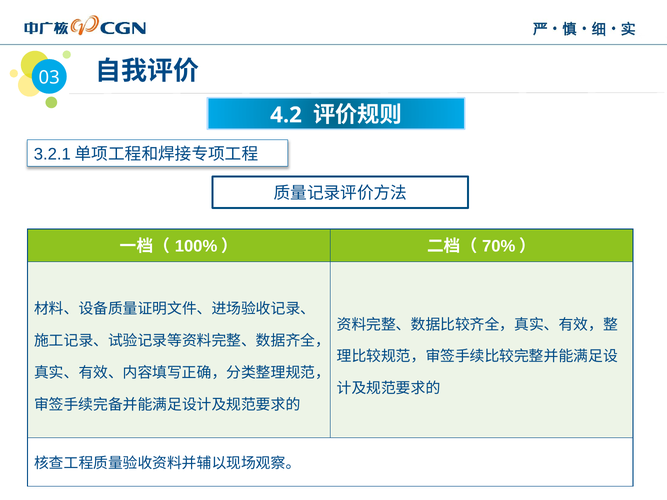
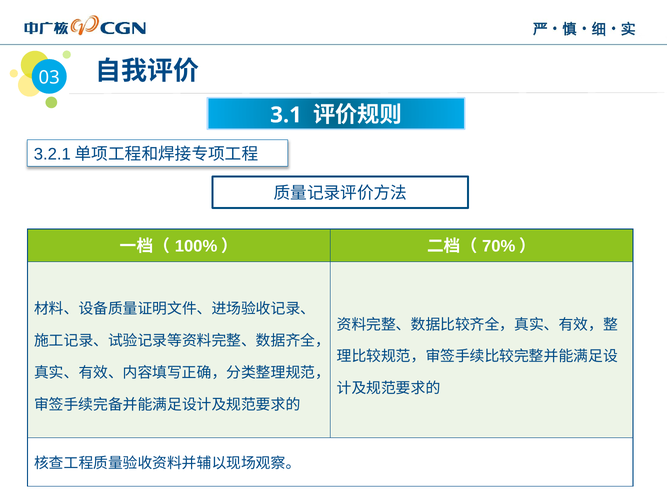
4.2: 4.2 -> 3.1 (286, 115)
